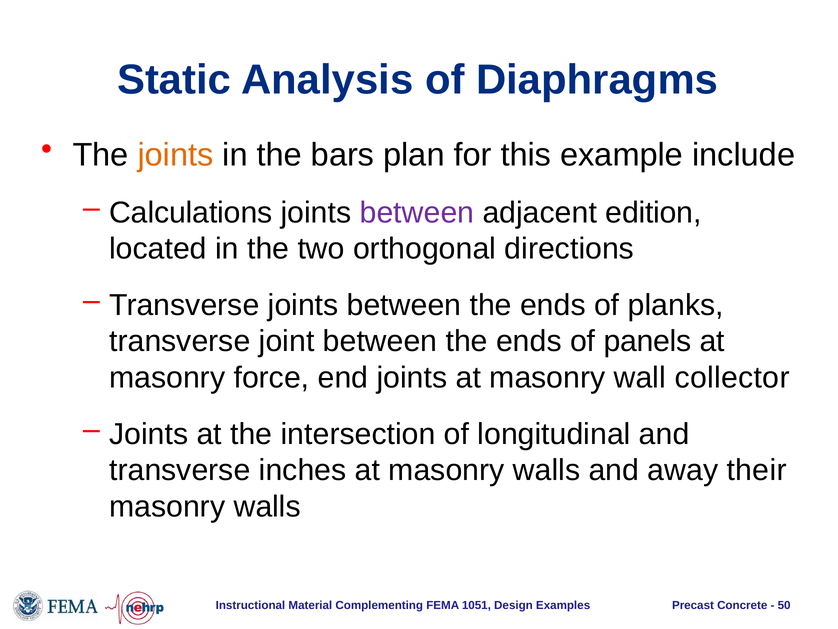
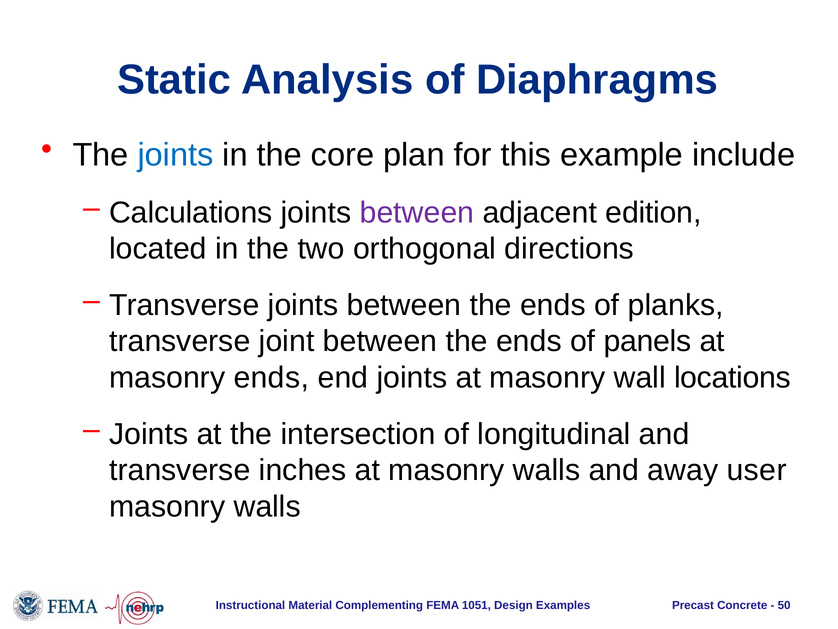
joints colour: orange -> blue (176, 155)
bars: bars -> core (343, 155)
masonry force: force -> ends (271, 378)
collector: collector -> locations (732, 378)
their: their -> user (757, 470)
